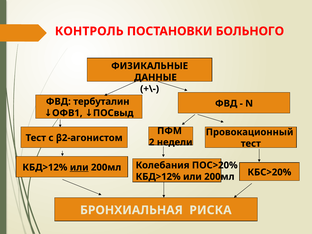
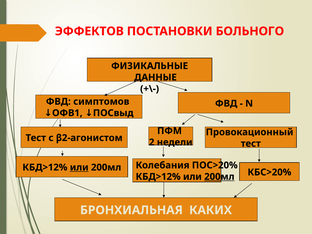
КОНТРОЛЬ: КОНТРОЛЬ -> ЭФФЕКТОВ (89, 31)
тербуталин: тербуталин -> симптомов (101, 102)
200мл underline: none -> present (219, 177)
РИСКА: РИСКА -> КАКИХ (211, 210)
